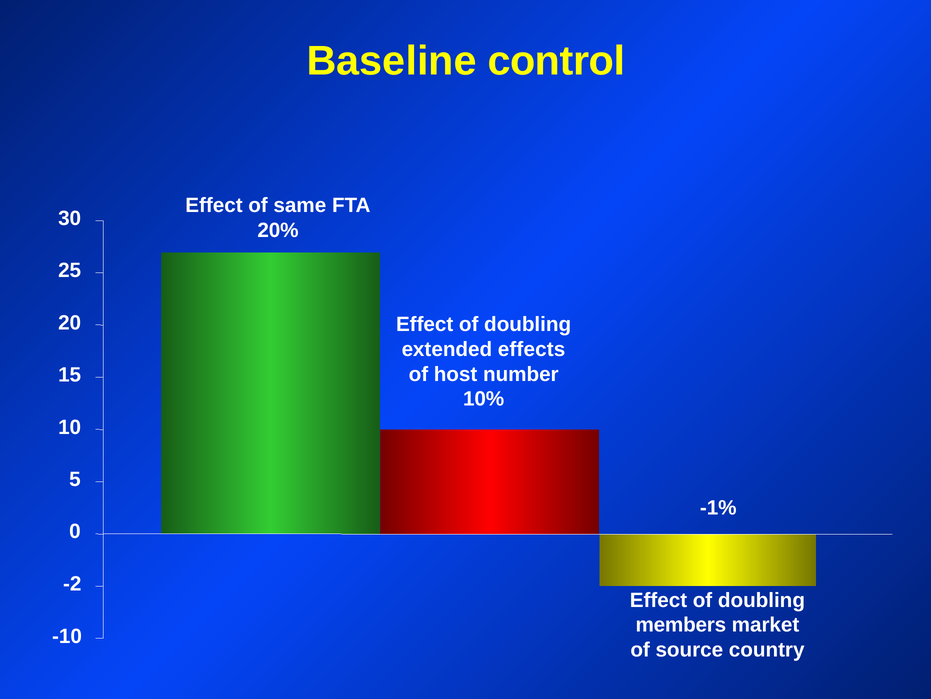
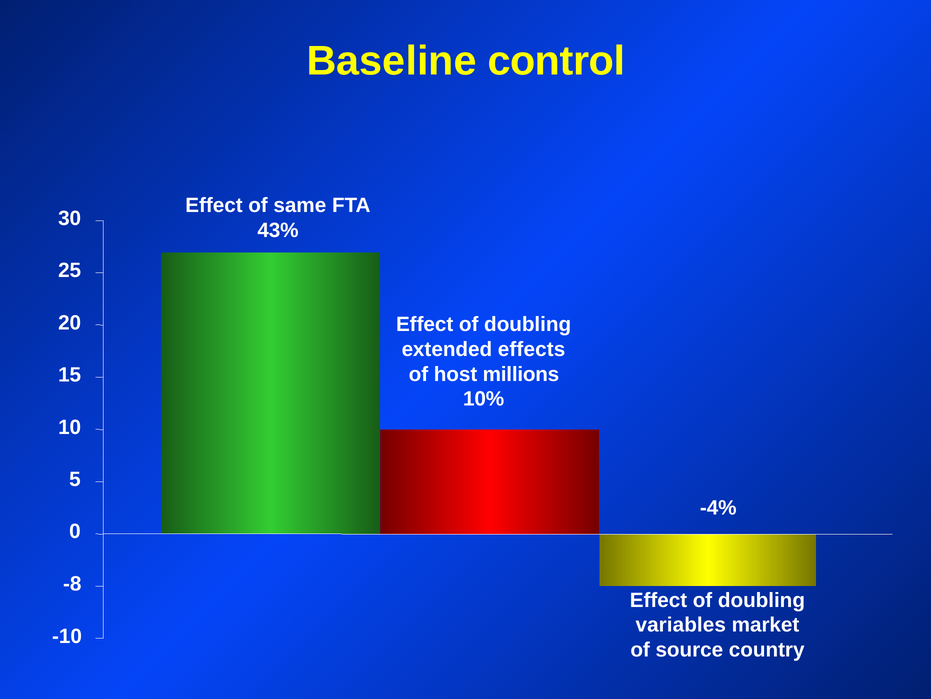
20%: 20% -> 43% (278, 230)
number: number -> millions (521, 374)
-1%: -1% -> -4% (718, 507)
-2: -2 -> -8 (72, 583)
members: members -> variables (681, 624)
